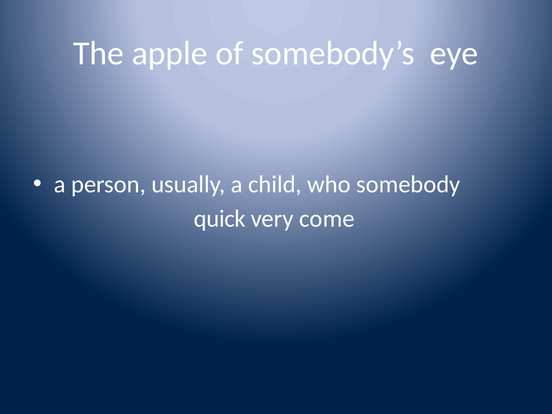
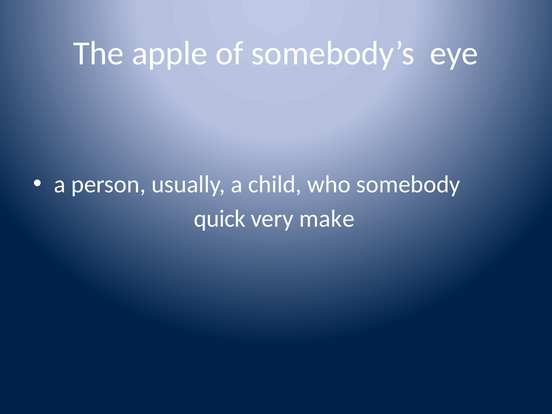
come: come -> make (327, 219)
